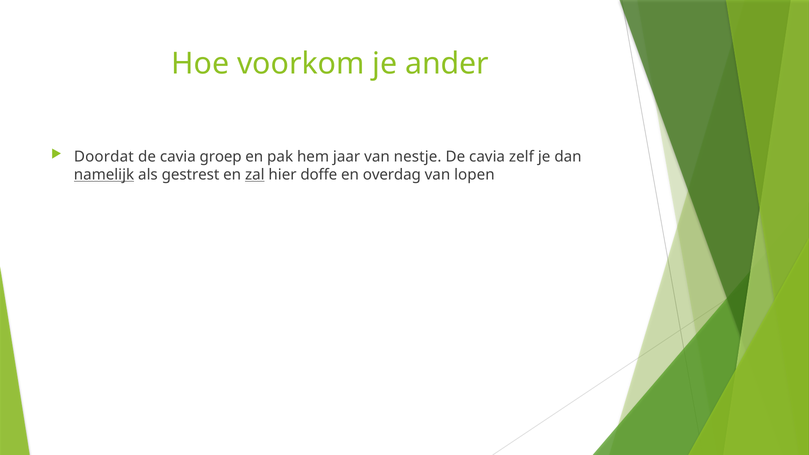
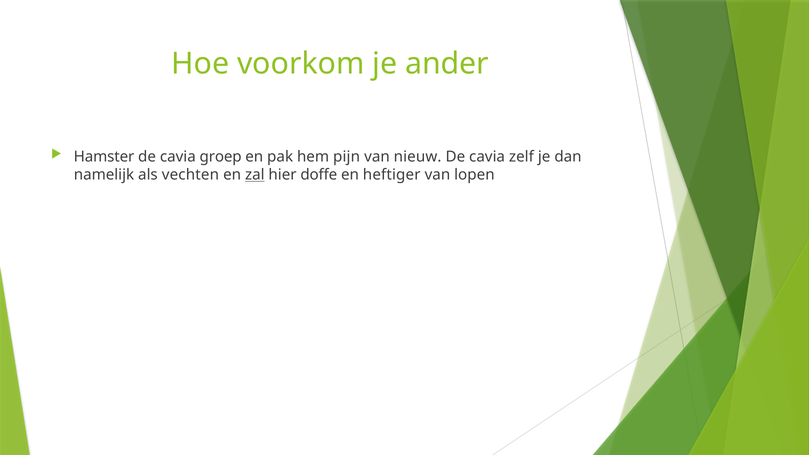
Doordat: Doordat -> Hamster (104, 157)
jaar: jaar -> pijn (347, 157)
nestje: nestje -> nieuw (418, 157)
namelijk underline: present -> none (104, 175)
gestrest: gestrest -> vechten (190, 175)
overdag: overdag -> heftiger (392, 175)
